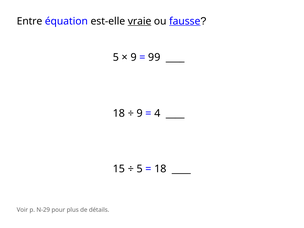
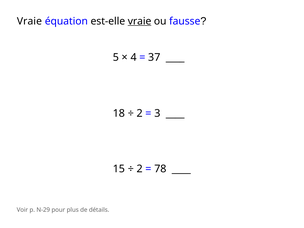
Entre: Entre -> Vraie (29, 21)
fausse underline: present -> none (185, 21)
9: 9 -> 4 (134, 57)
99: 99 -> 37 (154, 57)
9: 9 -> 2 (140, 113)
4: 4 -> 3 (157, 113)
5: 5 -> 2 (140, 169)
18: 18 -> 78 (160, 169)
